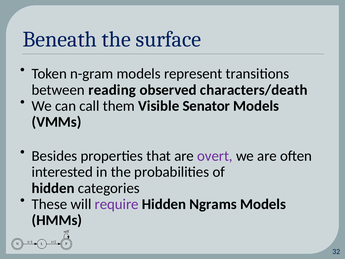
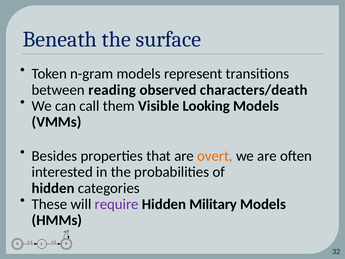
Senator: Senator -> Looking (206, 106)
overt colour: purple -> orange (215, 156)
Ngrams: Ngrams -> Military (213, 204)
